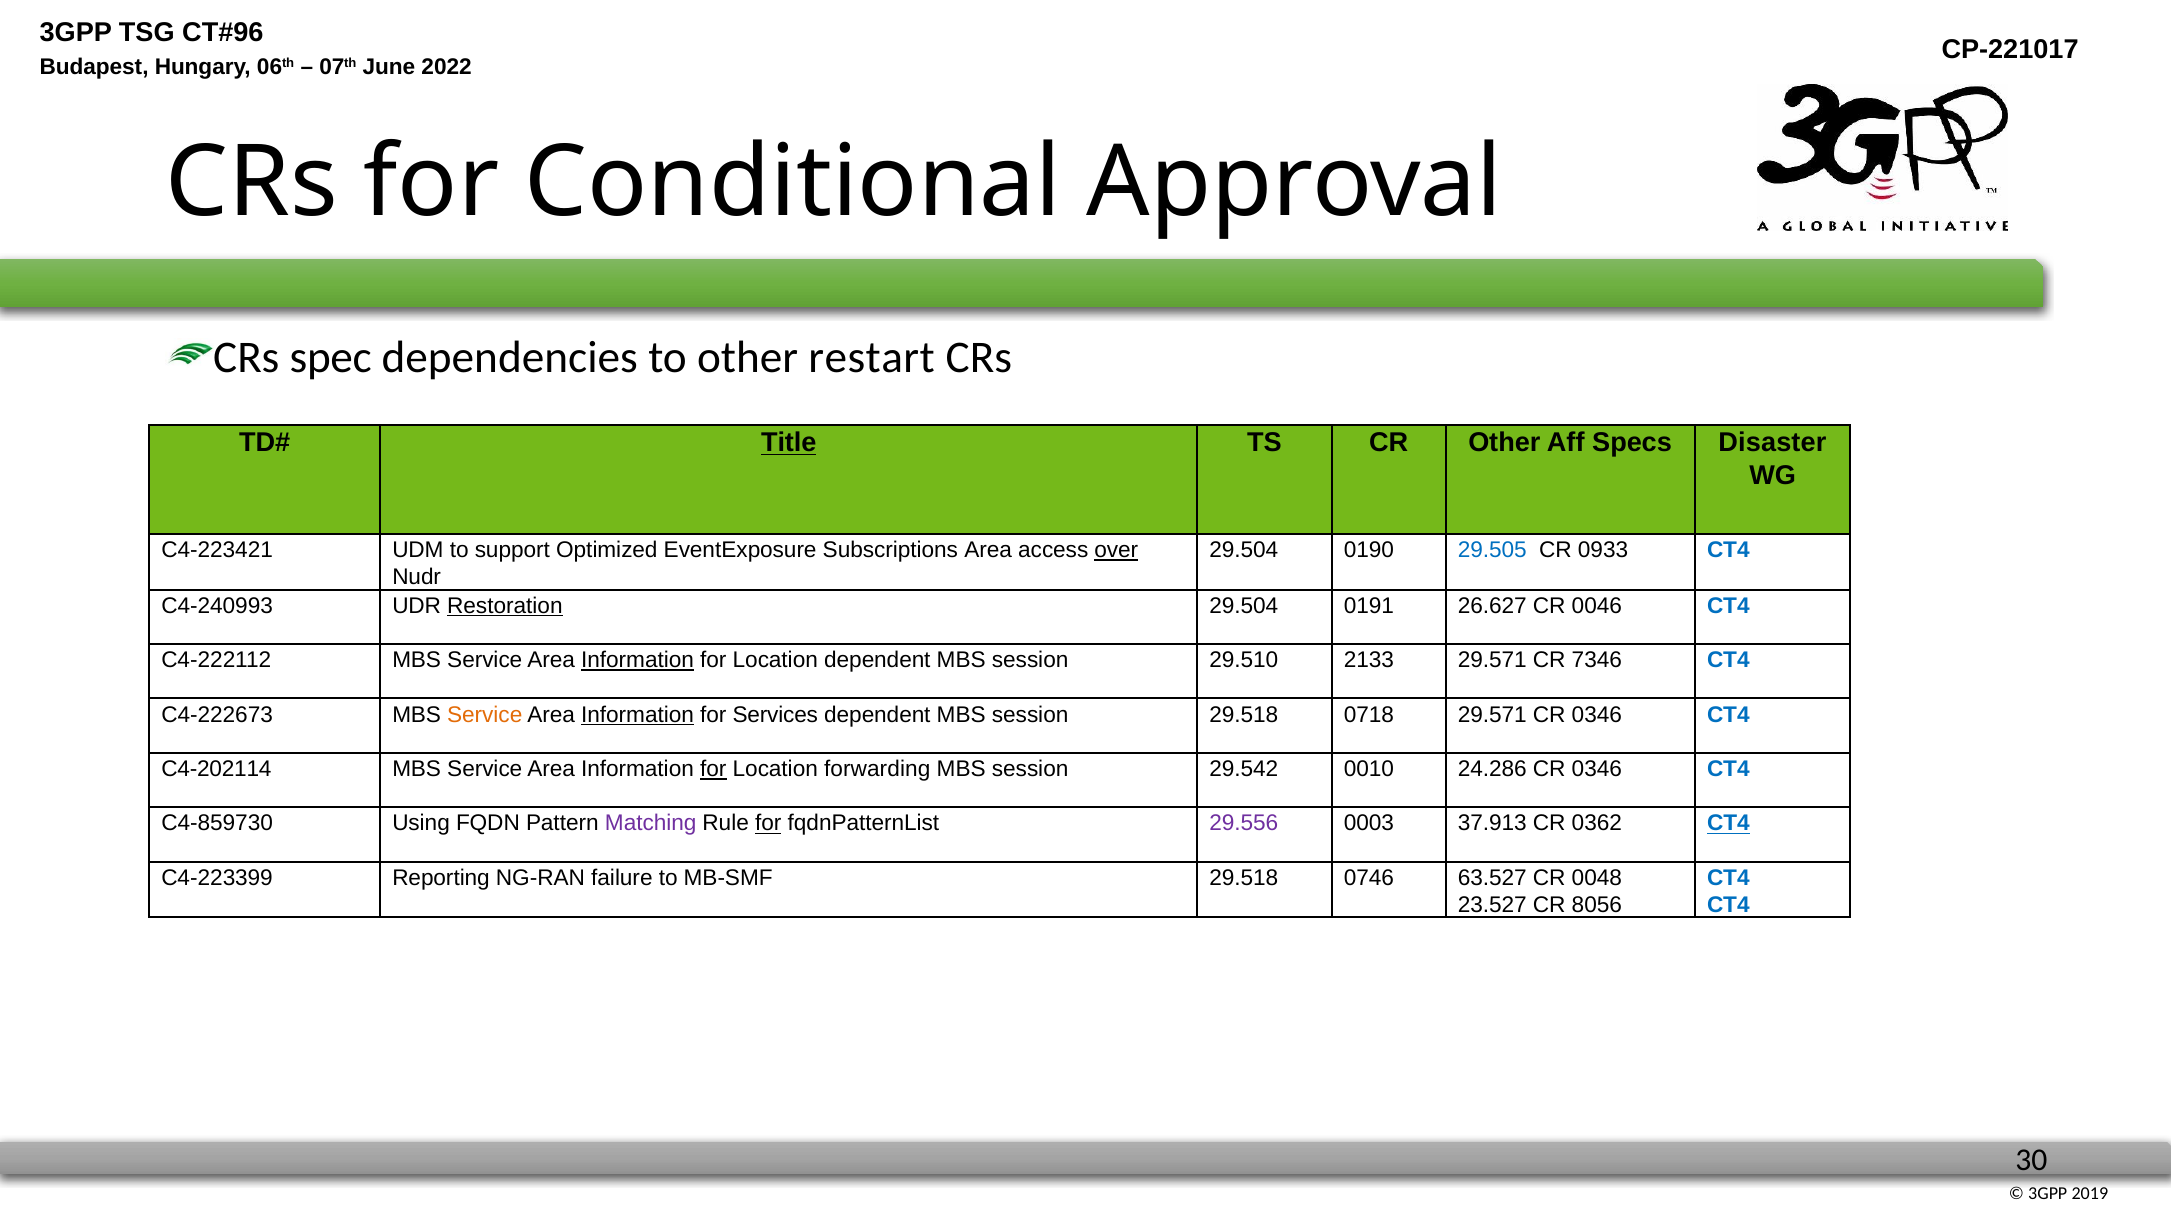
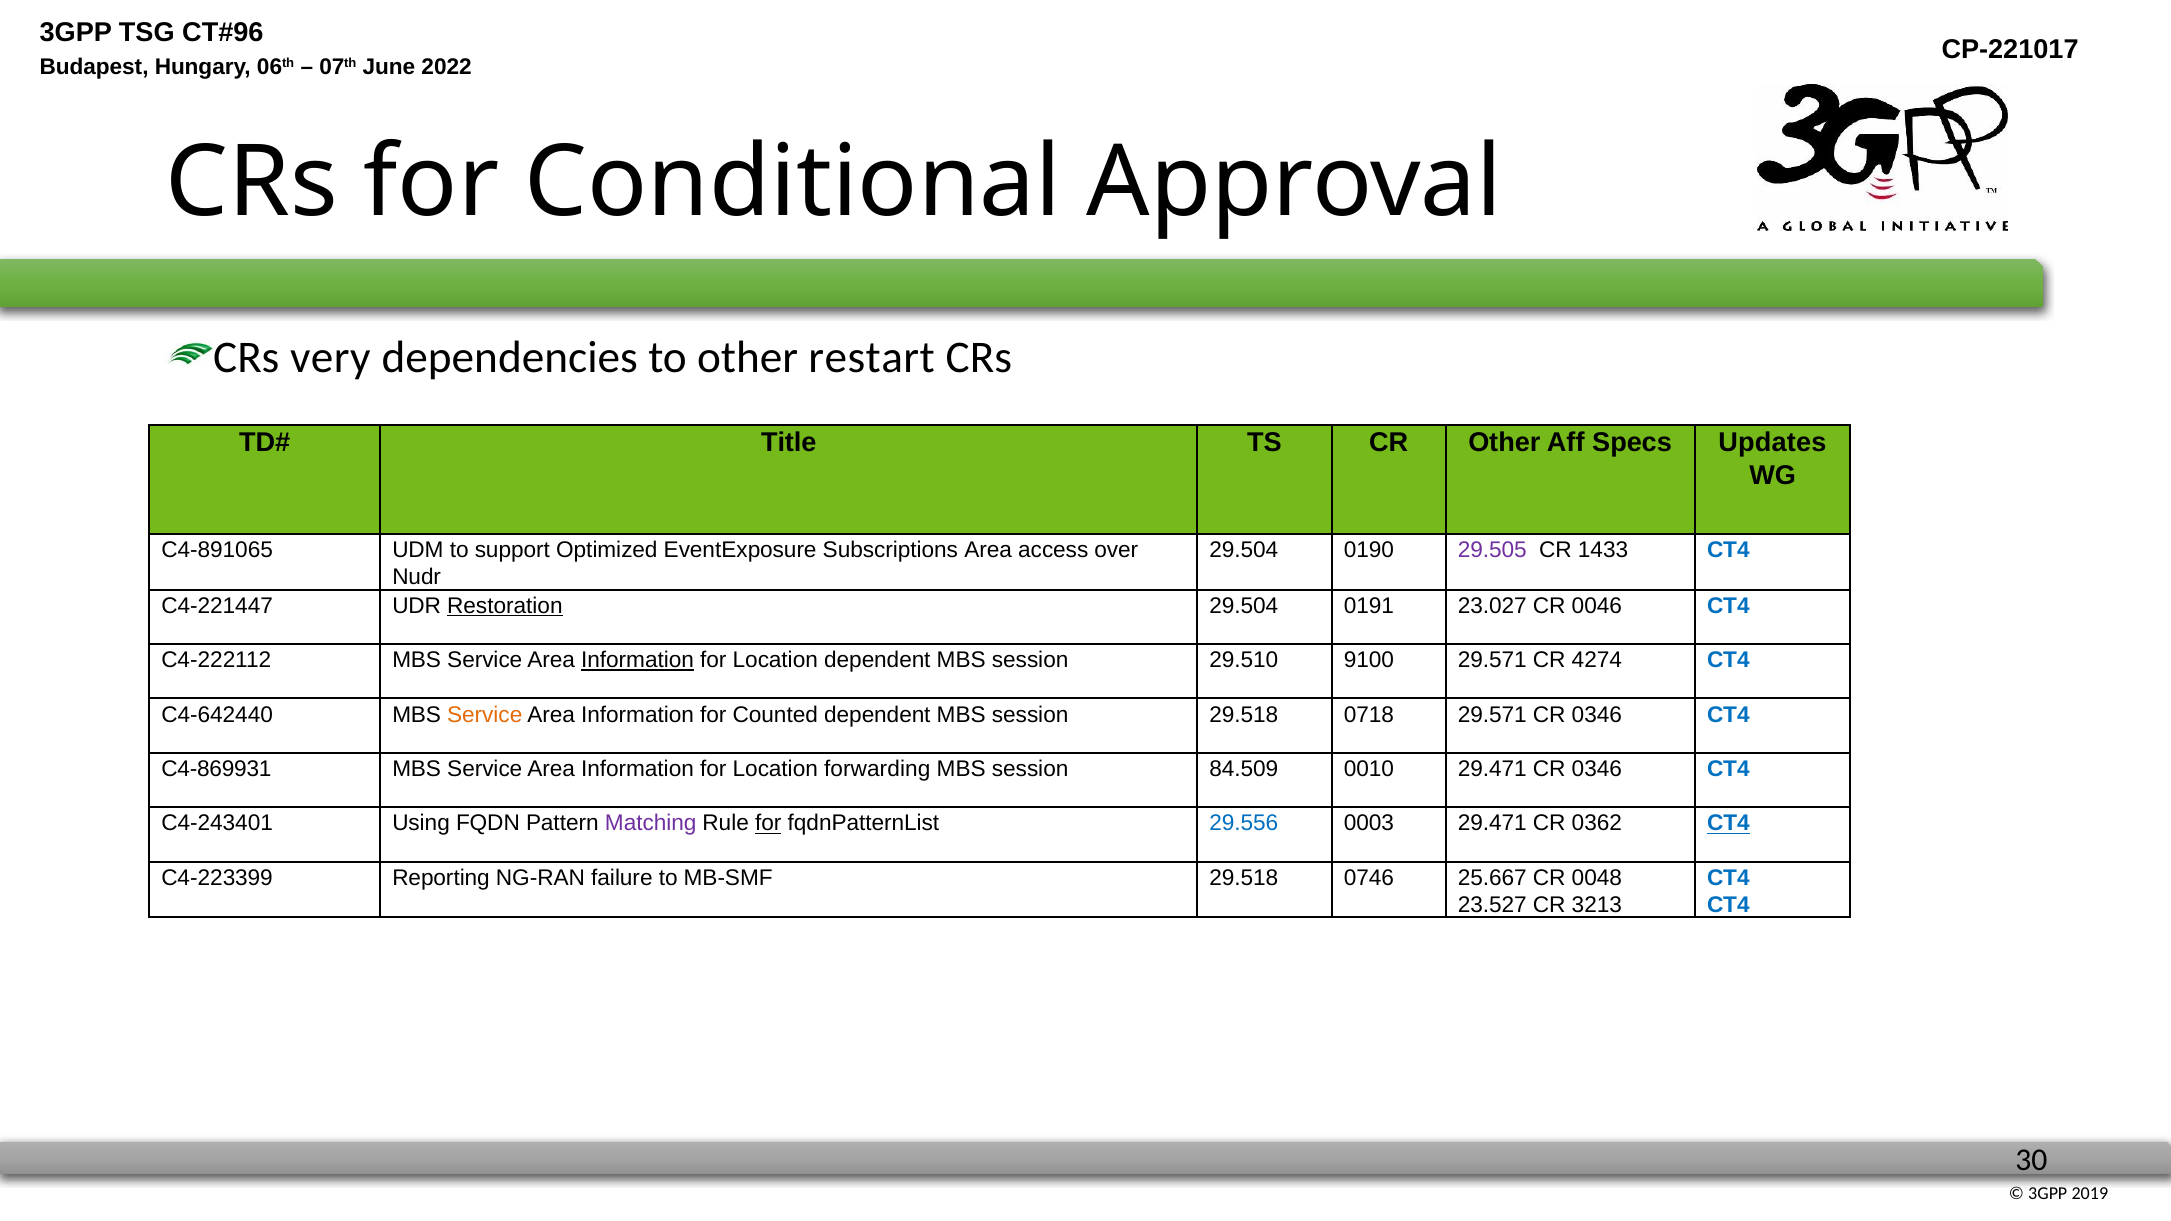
spec: spec -> very (330, 357)
Title underline: present -> none (789, 443)
Disaster: Disaster -> Updates (1772, 443)
C4-223421: C4-223421 -> C4-891065 (217, 550)
over underline: present -> none (1116, 550)
29.505 colour: blue -> purple (1492, 550)
0933: 0933 -> 1433 (1603, 550)
C4-240993: C4-240993 -> C4-221447 (217, 606)
26.627: 26.627 -> 23.027 (1492, 606)
2133: 2133 -> 9100 (1369, 660)
7346: 7346 -> 4274 (1597, 660)
C4-222673: C4-222673 -> C4-642440 (217, 715)
Information underline: present -> none (638, 715)
Services: Services -> Counted (775, 715)
C4-202114: C4-202114 -> C4-869931 (216, 769)
for underline: present -> none (713, 769)
29.542: 29.542 -> 84.509 (1244, 769)
0010 24.286: 24.286 -> 29.471 (1492, 769)
C4-859730: C4-859730 -> C4-243401 (217, 824)
29.556 colour: purple -> blue (1244, 824)
0003 37.913: 37.913 -> 29.471 (1492, 824)
63.527: 63.527 -> 25.667 (1492, 878)
8056: 8056 -> 3213 (1597, 905)
